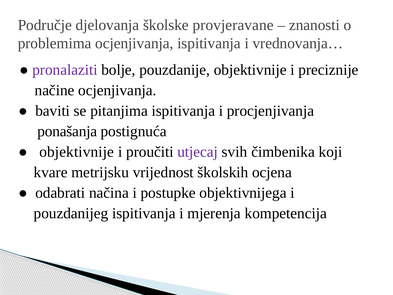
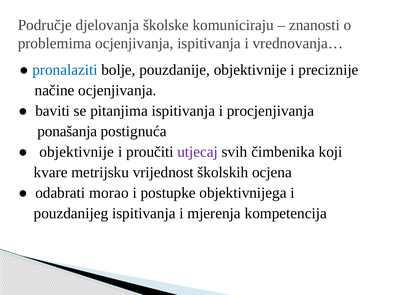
provjeravane: provjeravane -> komuniciraju (233, 25)
pronalaziti colour: purple -> blue (65, 70)
načina: načina -> morao (109, 193)
